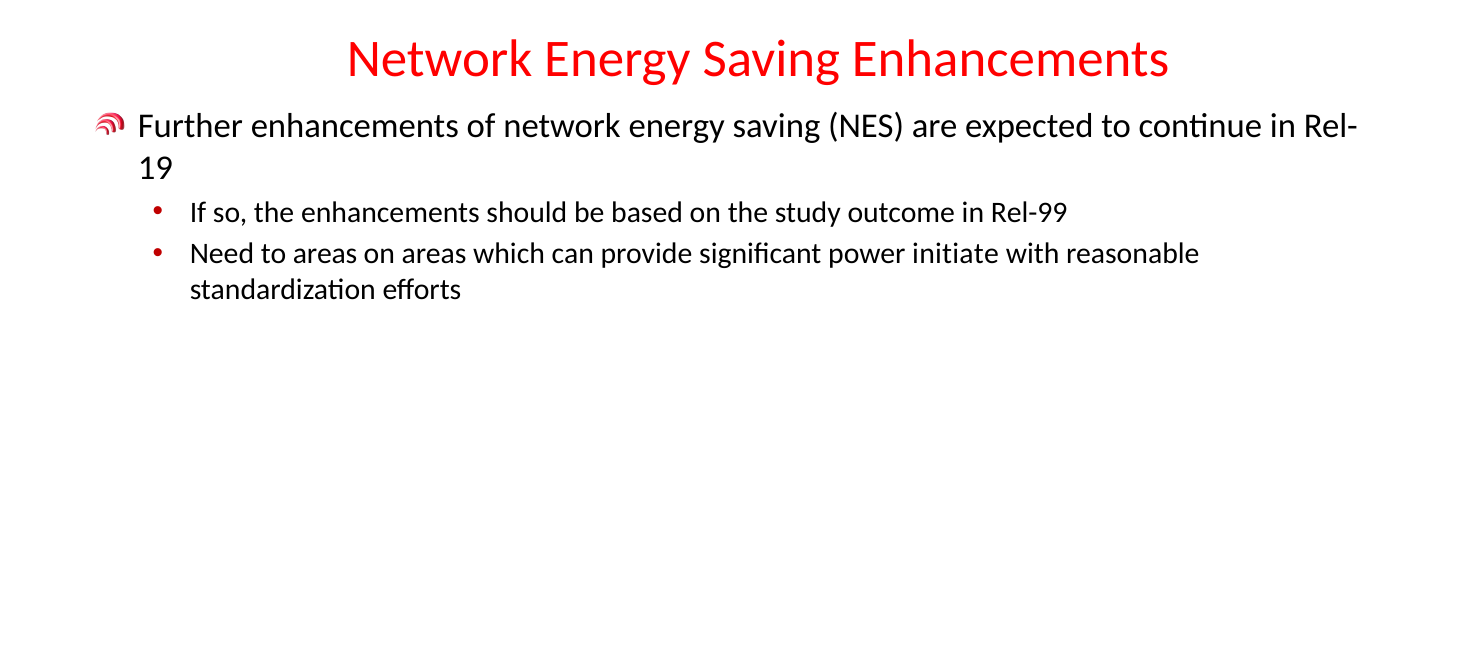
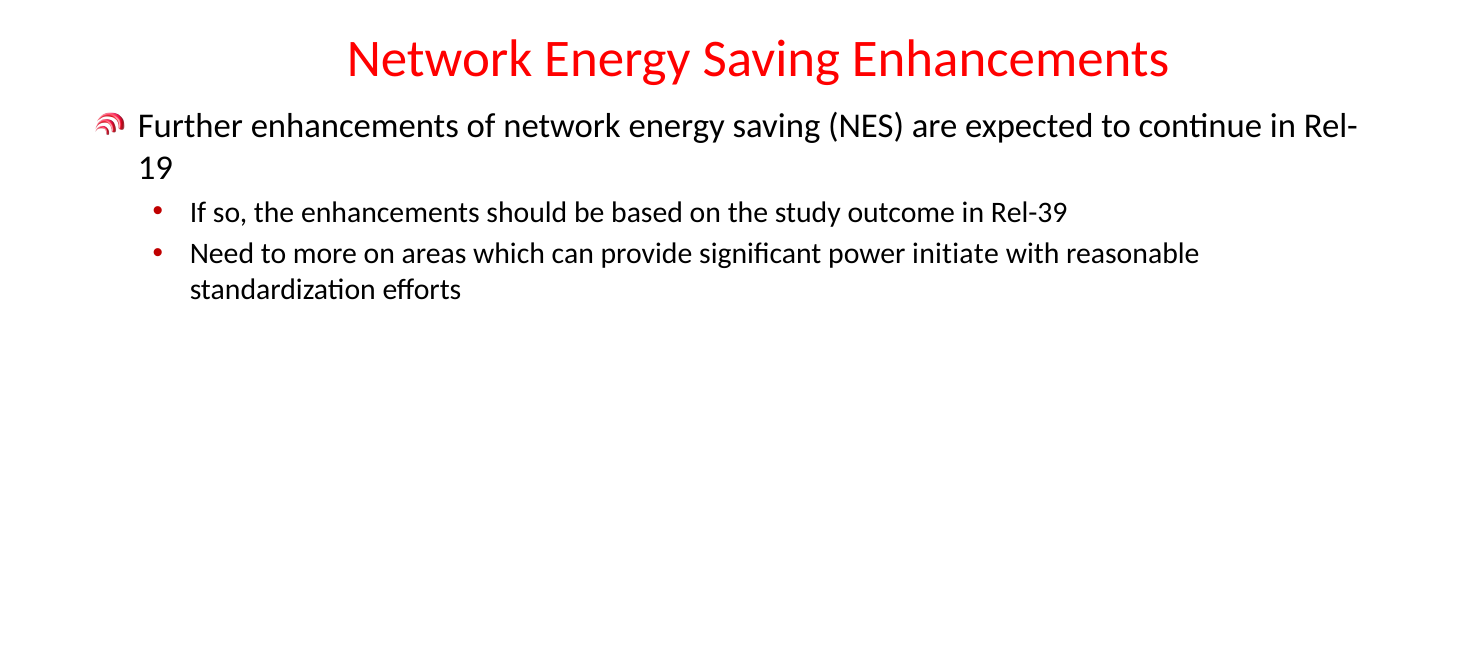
Rel-99: Rel-99 -> Rel-39 (1029, 212)
to areas: areas -> more (325, 254)
